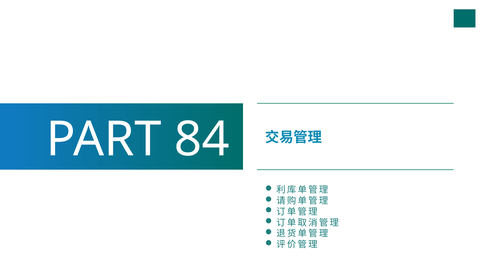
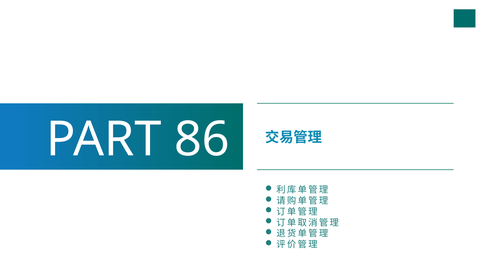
84: 84 -> 86 (202, 140)
